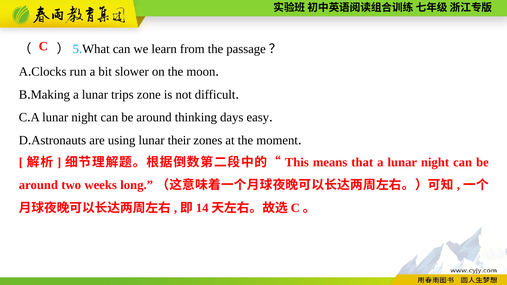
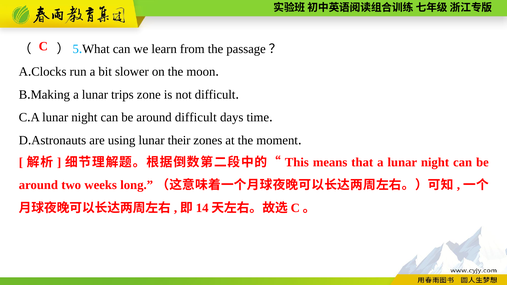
around thinking: thinking -> difficult (196, 117)
easy: easy -> time (258, 117)
